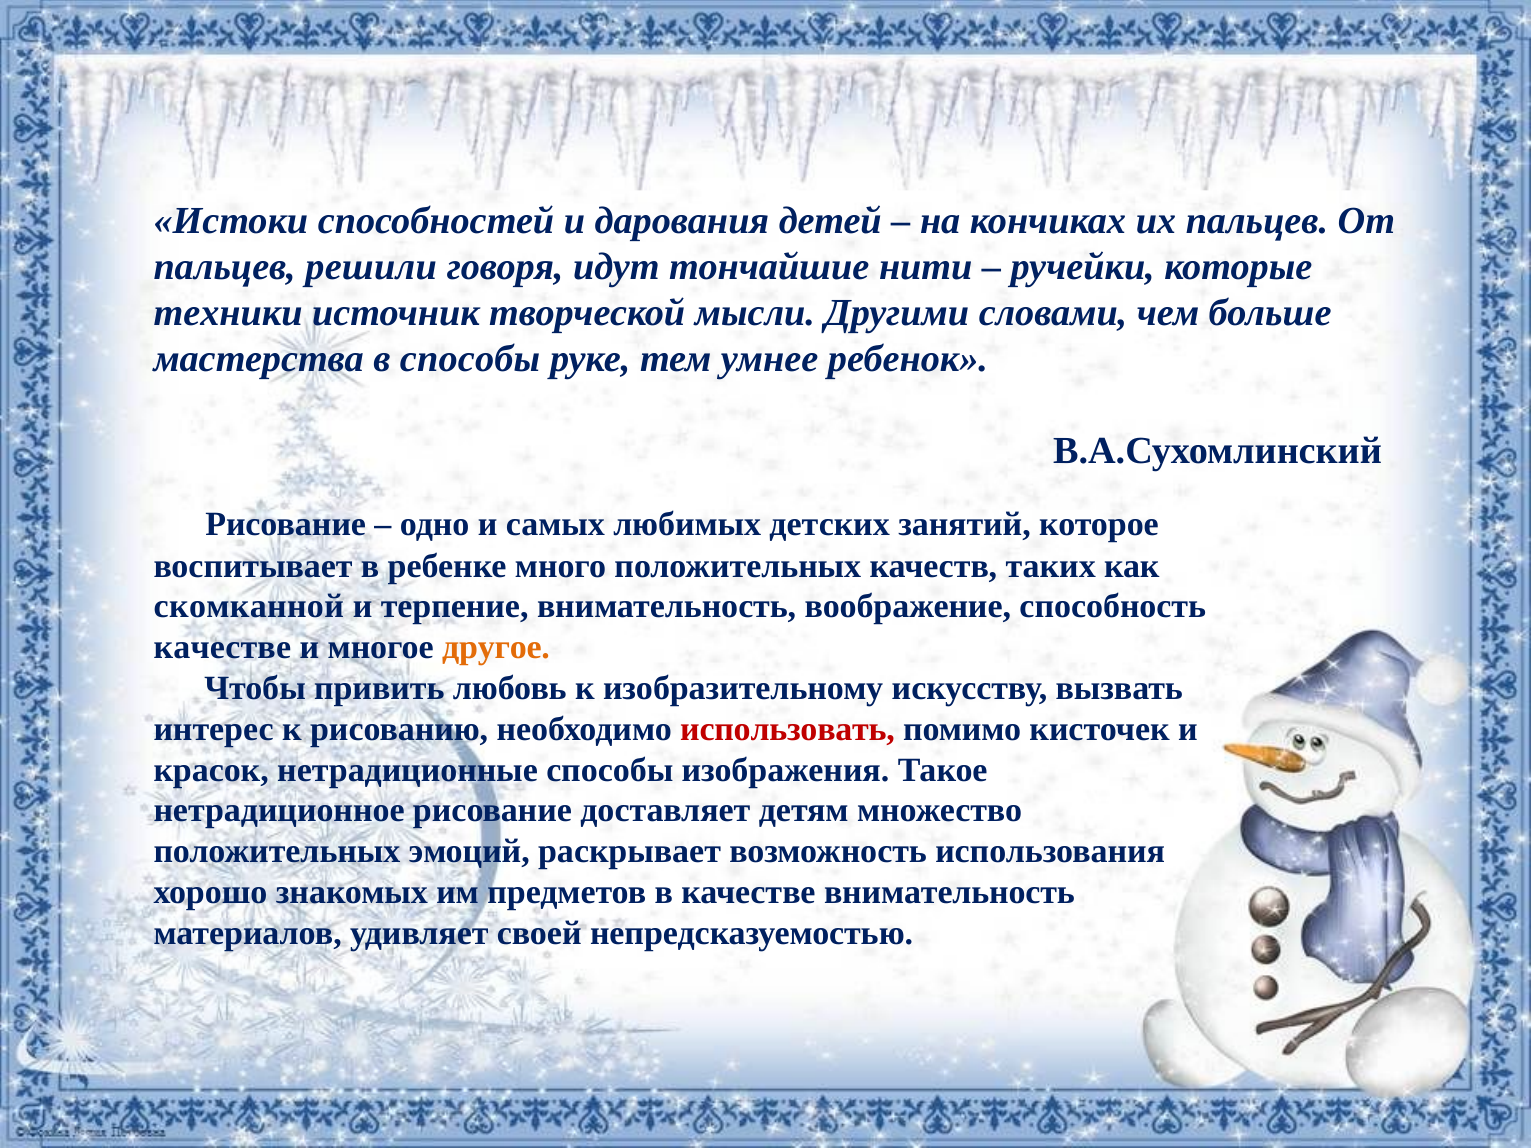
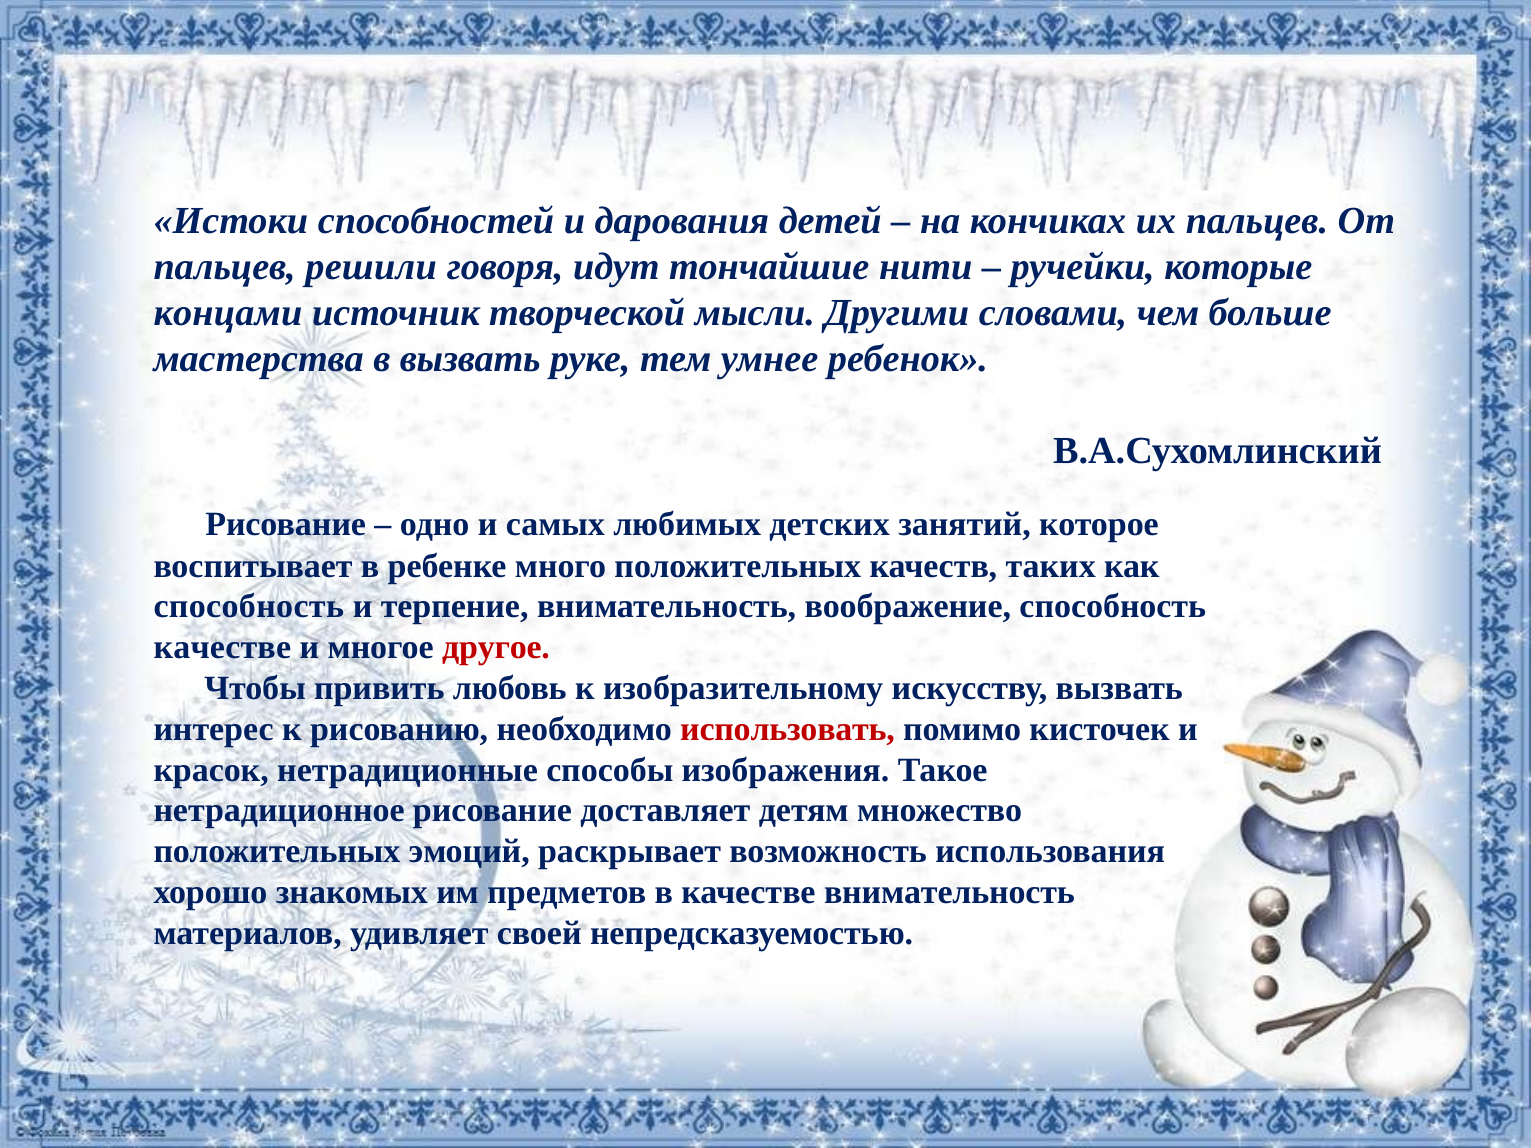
техники: техники -> концами (228, 313)
в способы: способы -> вызвать (470, 359)
скомканной: скомканной -> способность (249, 607)
другое colour: orange -> red (496, 648)
